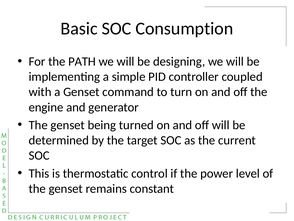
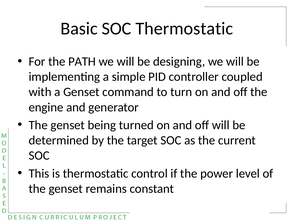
SOC Consumption: Consumption -> Thermostatic (184, 28)
